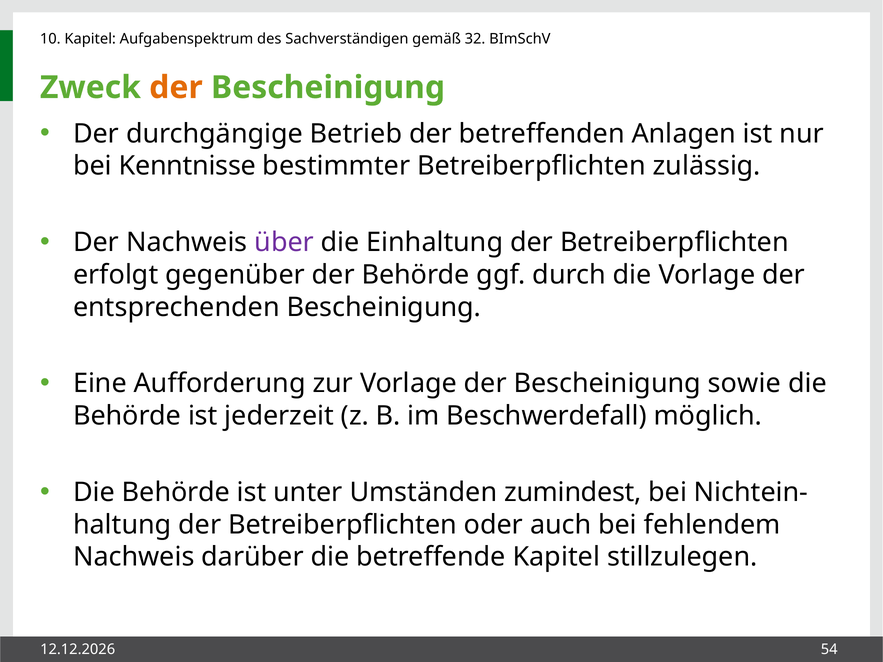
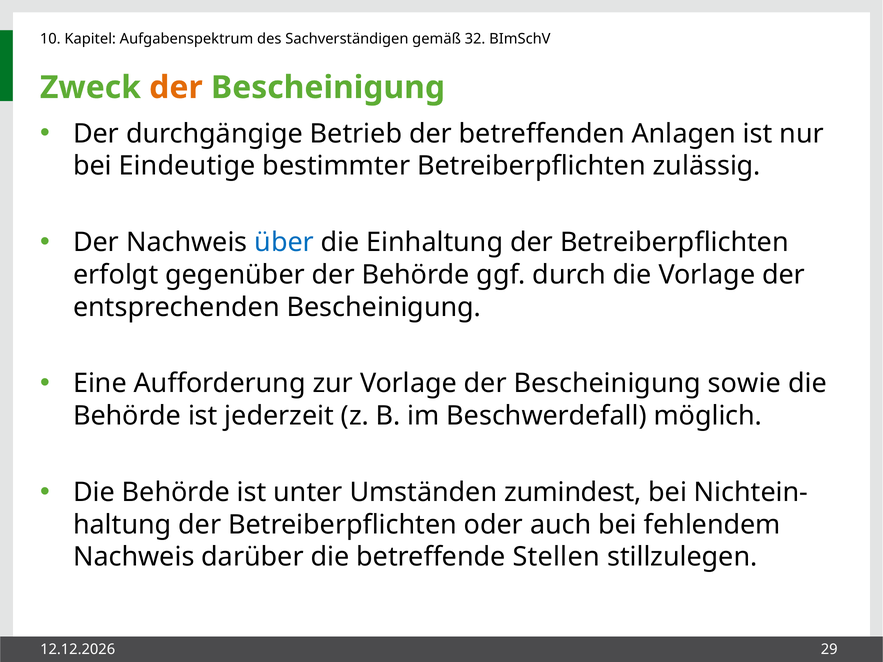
Kenntnisse: Kenntnisse -> Eindeutige (187, 166)
über colour: purple -> blue (284, 243)
betreffende Kapitel: Kapitel -> Stellen (556, 557)
54: 54 -> 29 (829, 649)
